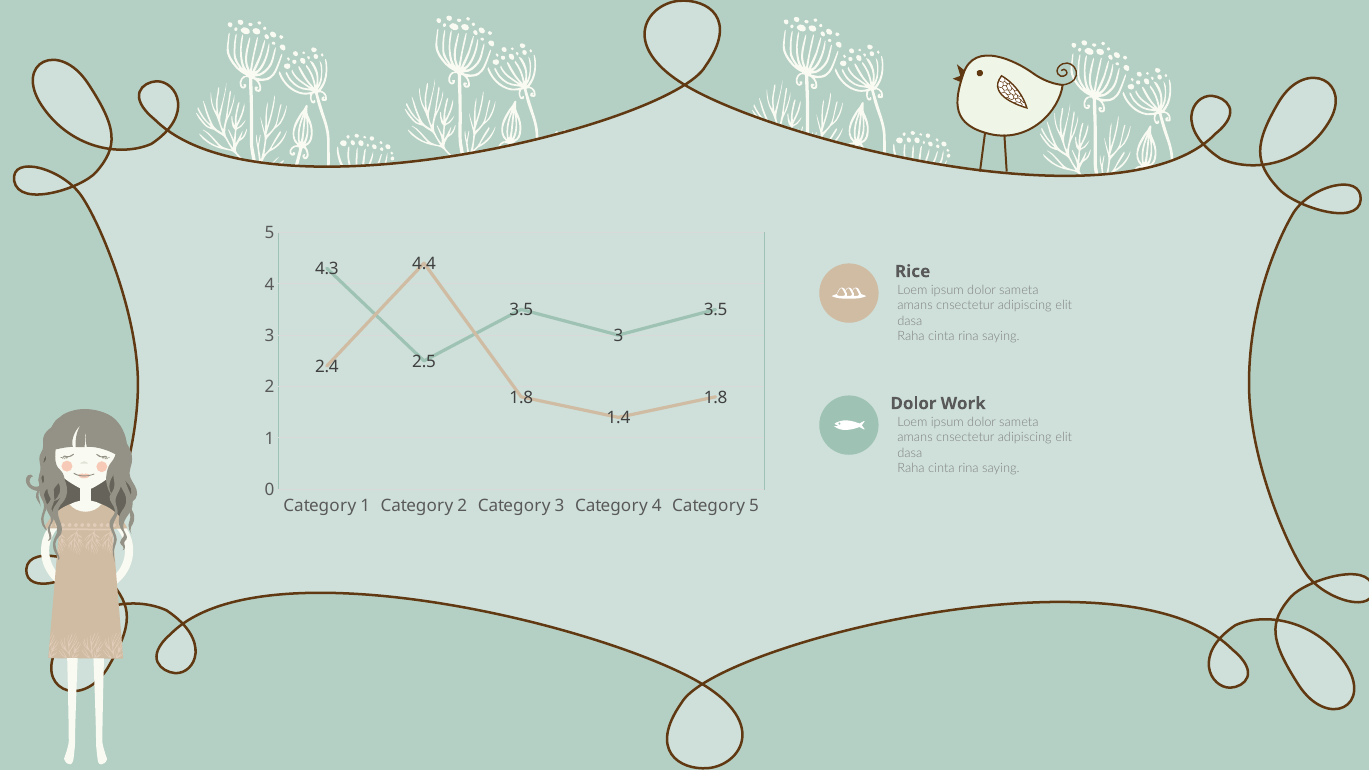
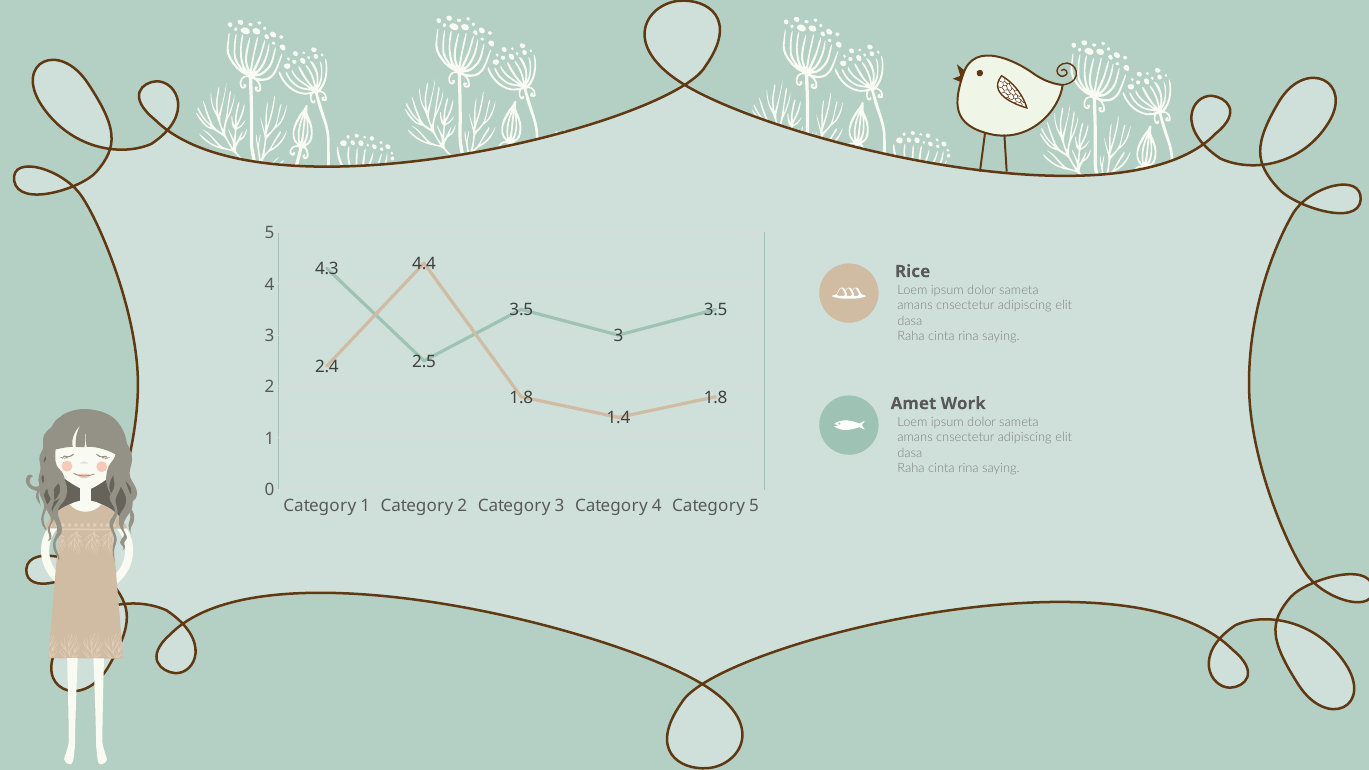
Dolor: Dolor -> Amet (913, 404)
